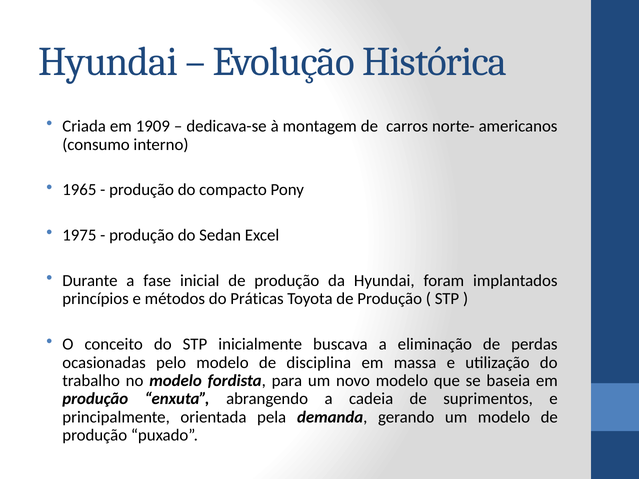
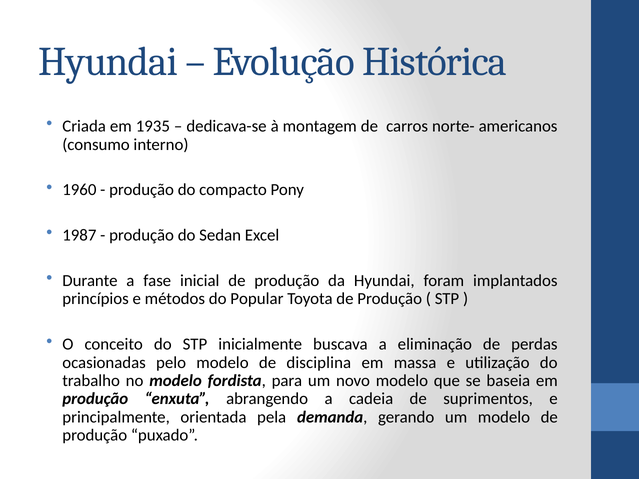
1909: 1909 -> 1935 (153, 126)
1965: 1965 -> 1960 (79, 190)
1975: 1975 -> 1987 (79, 235)
Práticas: Práticas -> Popular (257, 299)
